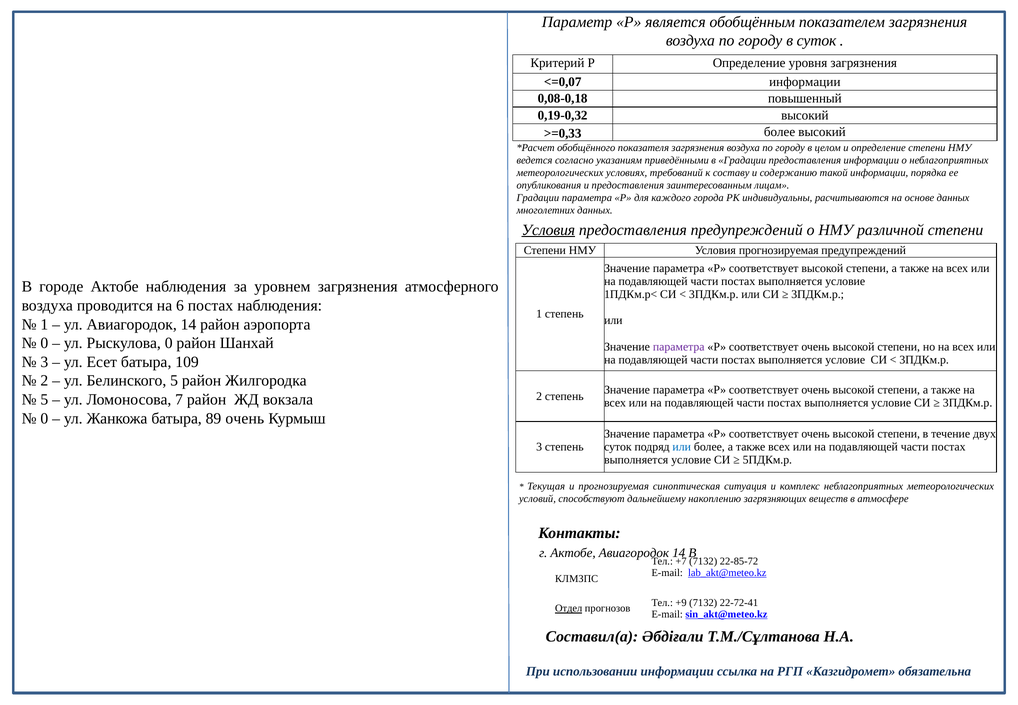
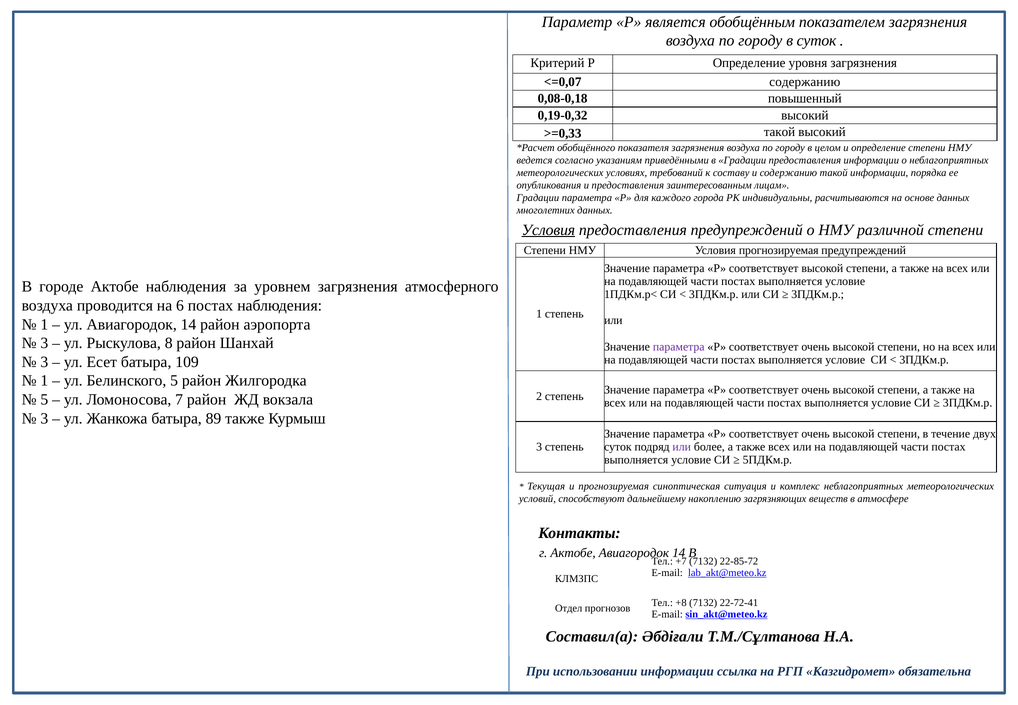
<=0,07 информации: информации -> содержанию (805, 82)
>=0,33 более: более -> такой (780, 132)
0: 0 -> 3 (44, 343)
Рыскулова 0: 0 -> 8 (169, 343)
2: 2 -> 1 (44, 381)
0: 0 -> 3 (44, 418)
89 очень: очень -> также (245, 418)
или colour: blue -> purple (682, 447)
+9: +9 -> +8 (681, 603)
Отдел underline: present -> none (569, 608)
